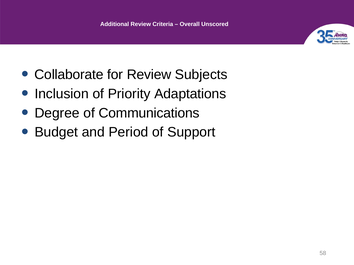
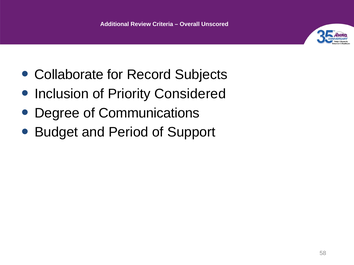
for Review: Review -> Record (149, 75)
Adaptations: Adaptations -> Considered (190, 94)
